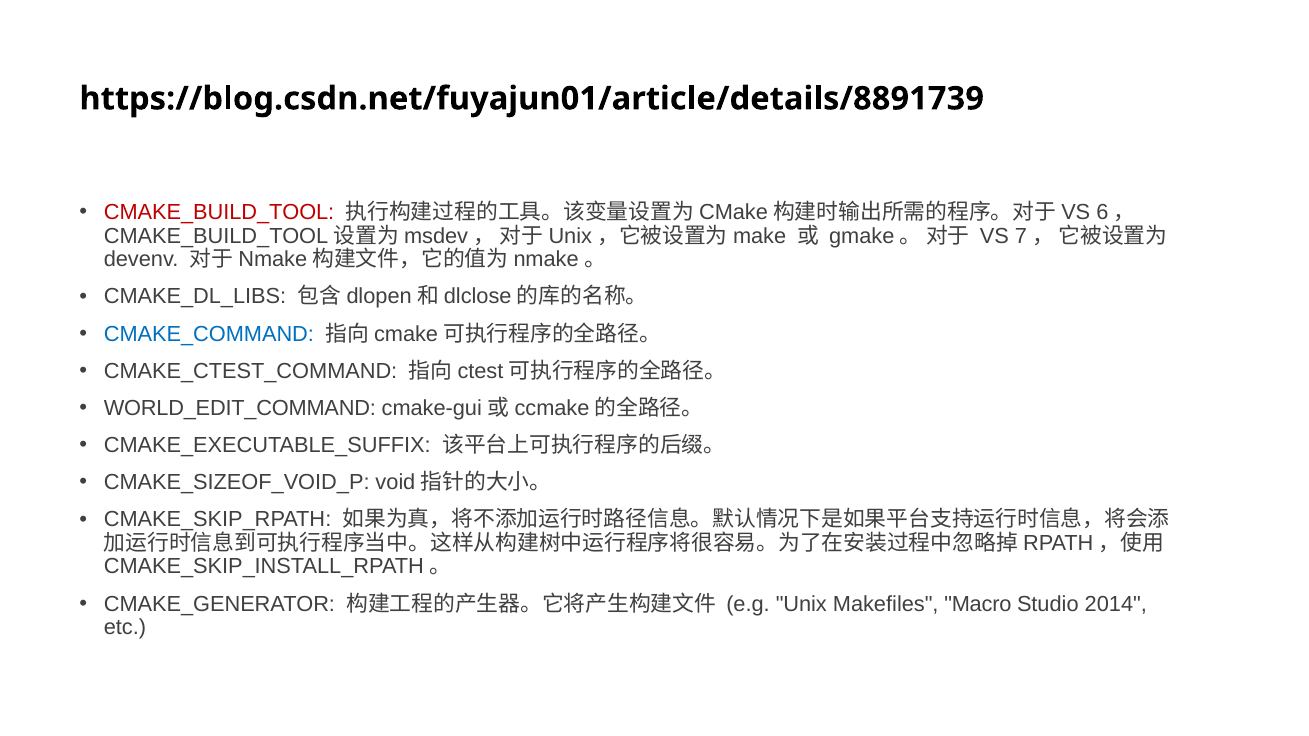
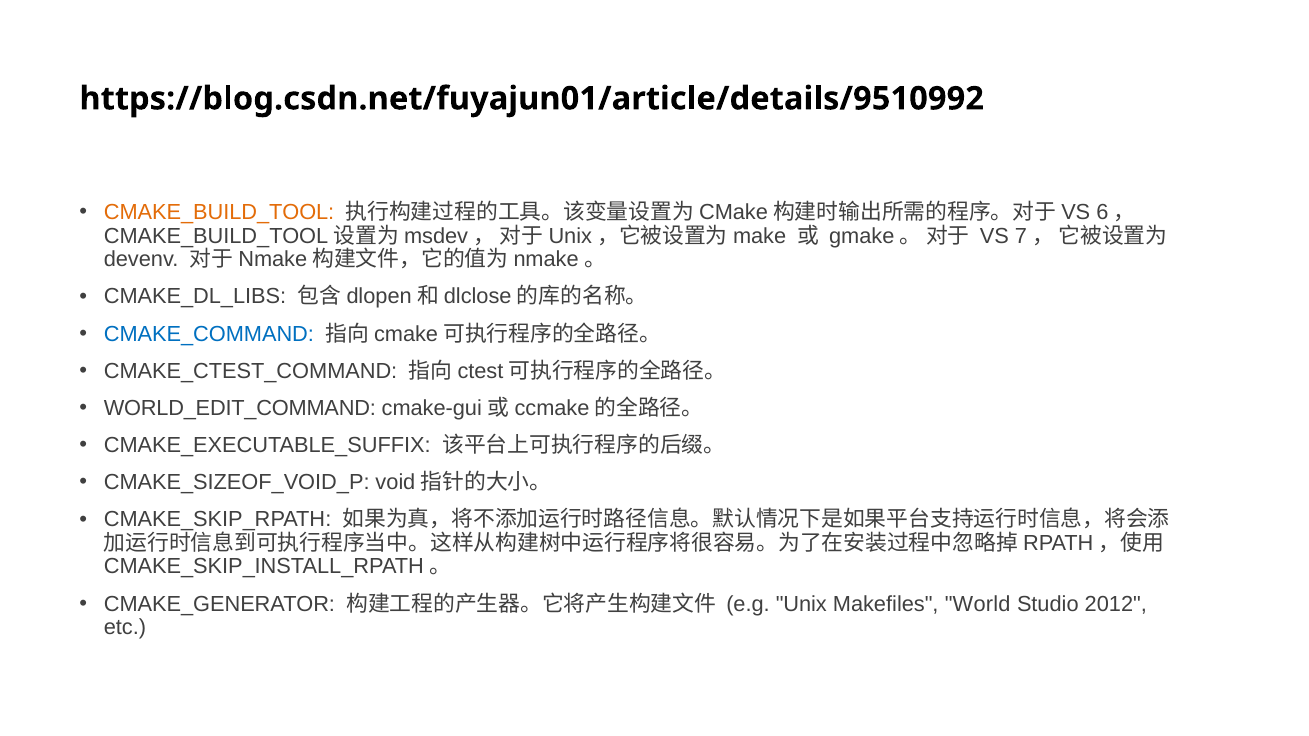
https://blog.csdn.net/fuyajun01/article/details/8891739: https://blog.csdn.net/fuyajun01/article/details/8891739 -> https://blog.csdn.net/fuyajun01/article/details/9510992 (532, 99)
CMAKE_BUILD_TOOL colour: red -> orange (219, 213)
Macro: Macro -> World (978, 604)
2014: 2014 -> 2012 (1116, 604)
